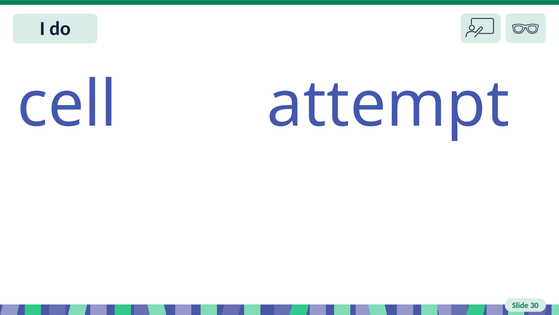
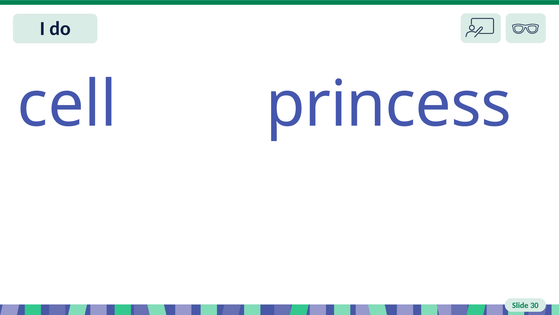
attempt: attempt -> princess (389, 104)
